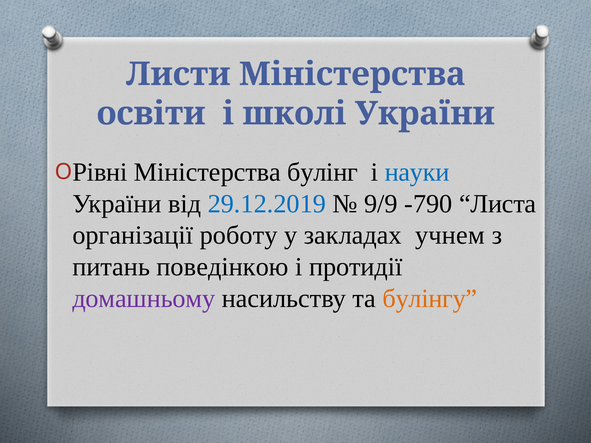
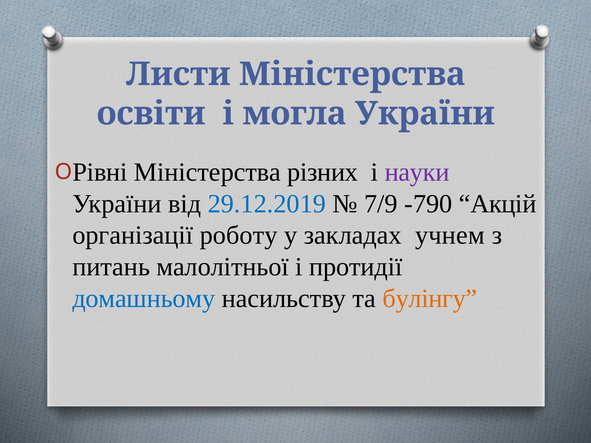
школі: школі -> могла (295, 114)
булінг: булінг -> різних (323, 172)
науки colour: blue -> purple (417, 172)
9/9: 9/9 -> 7/9 (381, 204)
Листа: Листа -> Акцій (498, 204)
поведінкою: поведінкою -> малолітньої (223, 267)
домашньому colour: purple -> blue (144, 299)
